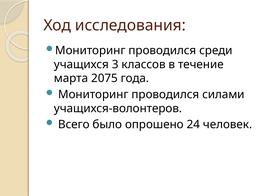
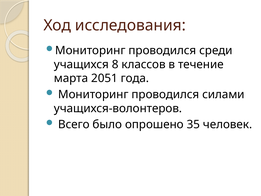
3: 3 -> 8 (115, 64)
2075: 2075 -> 2051 (104, 78)
24: 24 -> 35 (193, 124)
